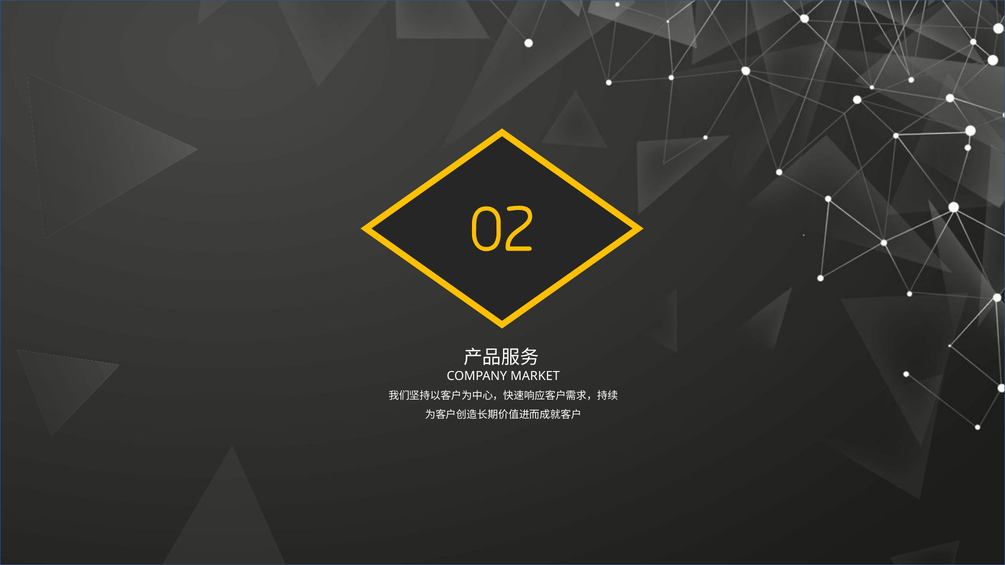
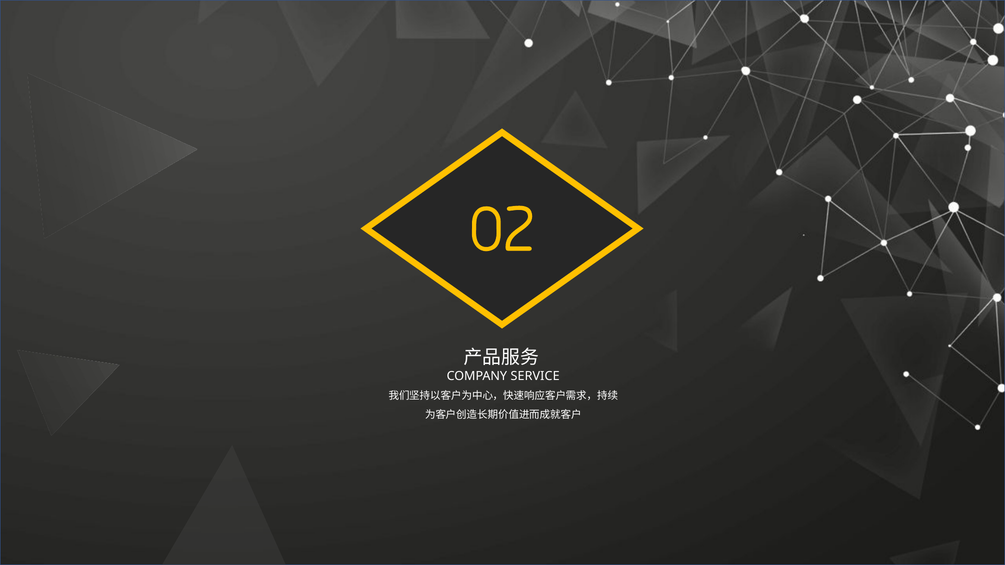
MARKET: MARKET -> SERVICE (535, 376)
